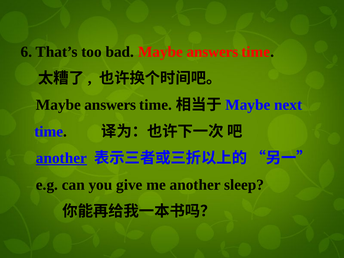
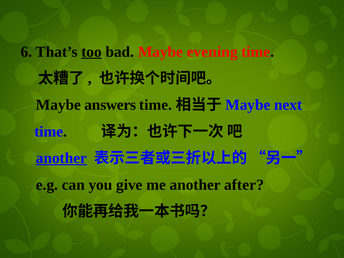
too underline: none -> present (92, 52)
bad Maybe answers: answers -> evening (212, 52)
sleep: sleep -> after (244, 185)
